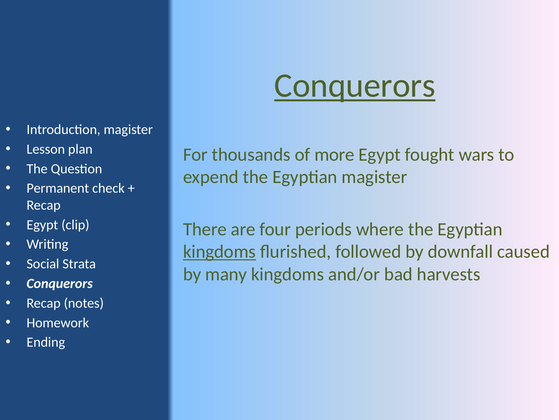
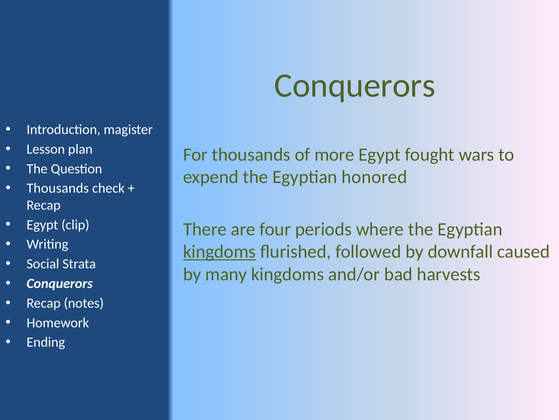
Conquerors underline: present -> none (355, 86)
Egyptian magister: magister -> honored (374, 177)
Permanent: Permanent -> Thousands (58, 188)
